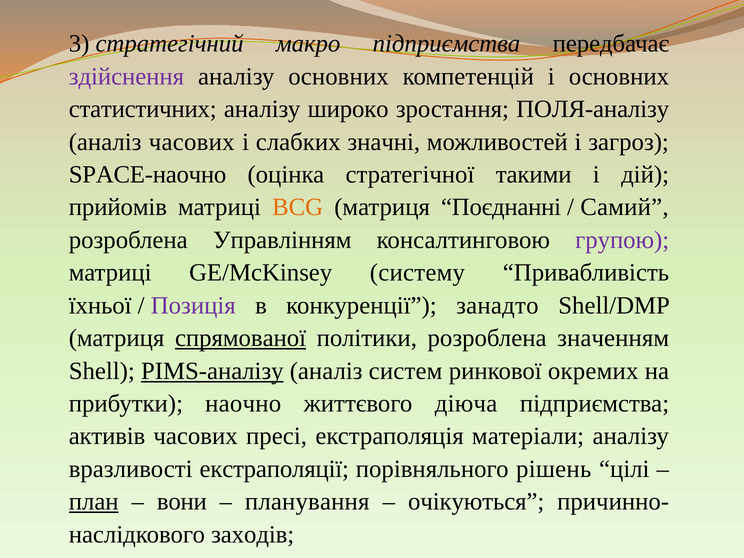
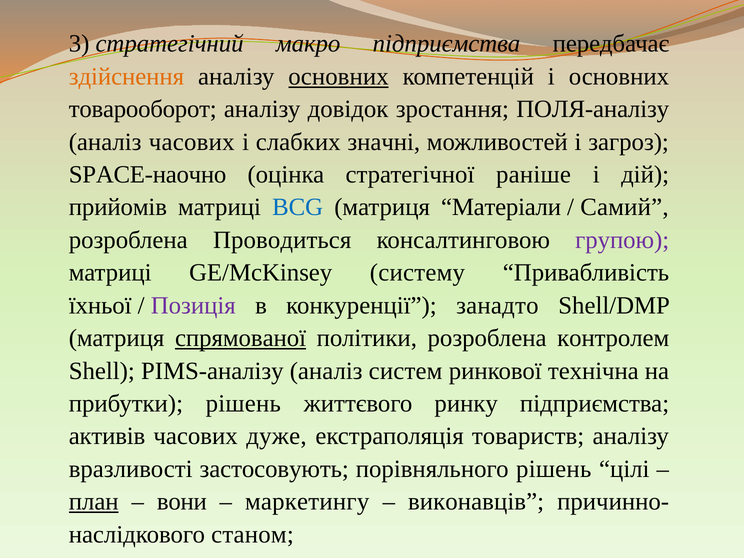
здійснення colour: purple -> orange (126, 76)
основних underline: none -> present (338, 76)
статистичних: статистичних -> товарооборот (143, 109)
широко: широко -> довідок (348, 109)
такими: такими -> раніше (534, 175)
BCG colour: orange -> blue (298, 207)
Поєднанні: Поєднанні -> Матеріали (501, 207)
Управлінням: Управлінням -> Проводиться (282, 240)
значенням: значенням -> контролем (613, 338)
PIMS-аналізу underline: present -> none (212, 371)
окремих: окремих -> технічна (593, 371)
прибутки наочно: наочно -> рішень (243, 404)
діюча: діюча -> ринку (466, 404)
пресі: пресі -> дуже (276, 436)
матеріали: матеріали -> товариств (528, 436)
екстраполяції: екстраполяції -> застосовують (274, 469)
планування: планування -> маркетингу (307, 502)
очікуються: очікуються -> виконавців (476, 502)
заходів: заходів -> станом (252, 534)
